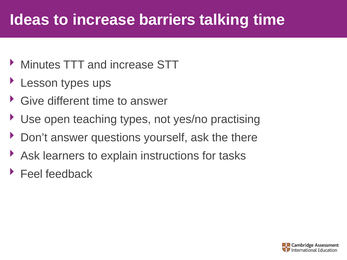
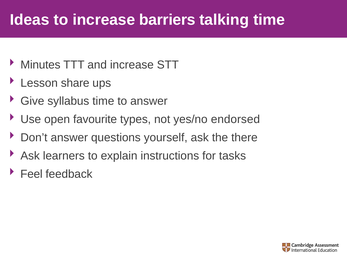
Lesson types: types -> share (75, 83)
different: different -> syllabus (68, 101)
teaching: teaching -> favourite (95, 119)
practising: practising -> endorsed (235, 119)
